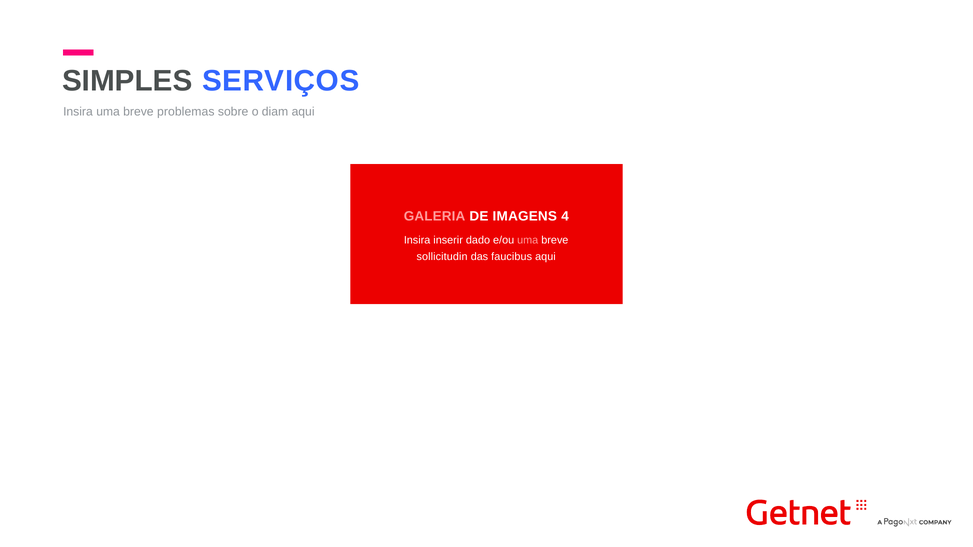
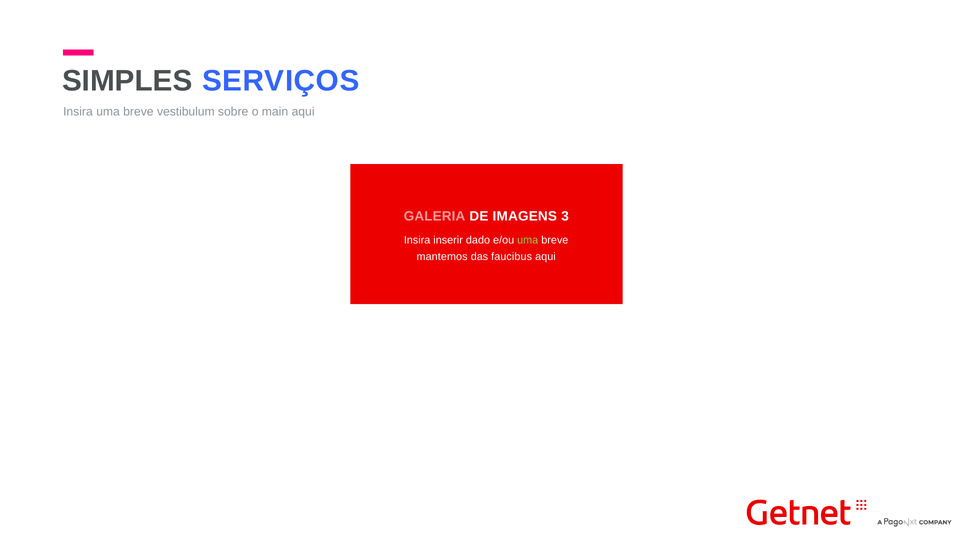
problemas: problemas -> vestibulum (186, 112)
diam: diam -> main (275, 112)
4: 4 -> 3 (565, 216)
uma colour: pink -> light green (528, 240)
sollicitudin: sollicitudin -> mantemos (442, 257)
